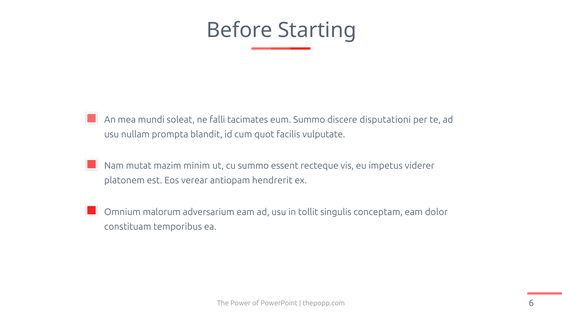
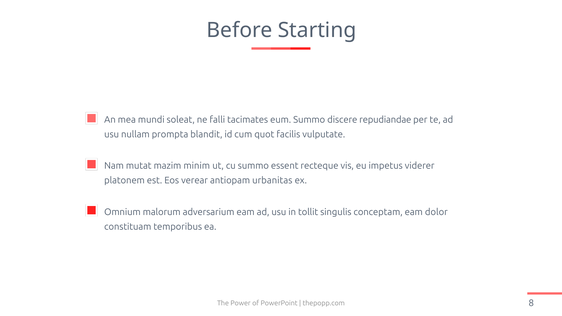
disputationi: disputationi -> repudiandae (385, 120)
hendrerit: hendrerit -> urbanitas (272, 181)
6: 6 -> 8 (531, 303)
